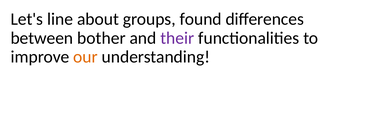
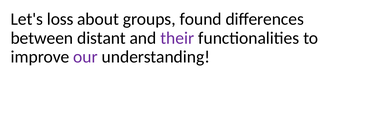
line: line -> loss (60, 19)
bother: bother -> distant (101, 38)
our colour: orange -> purple (85, 57)
